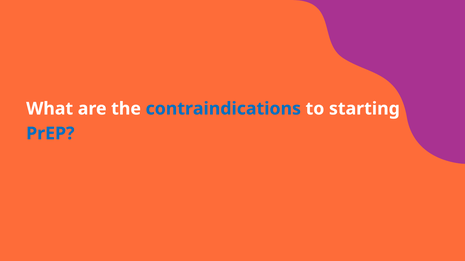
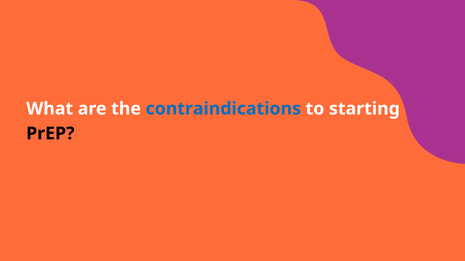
PrEP colour: blue -> black (50, 134)
